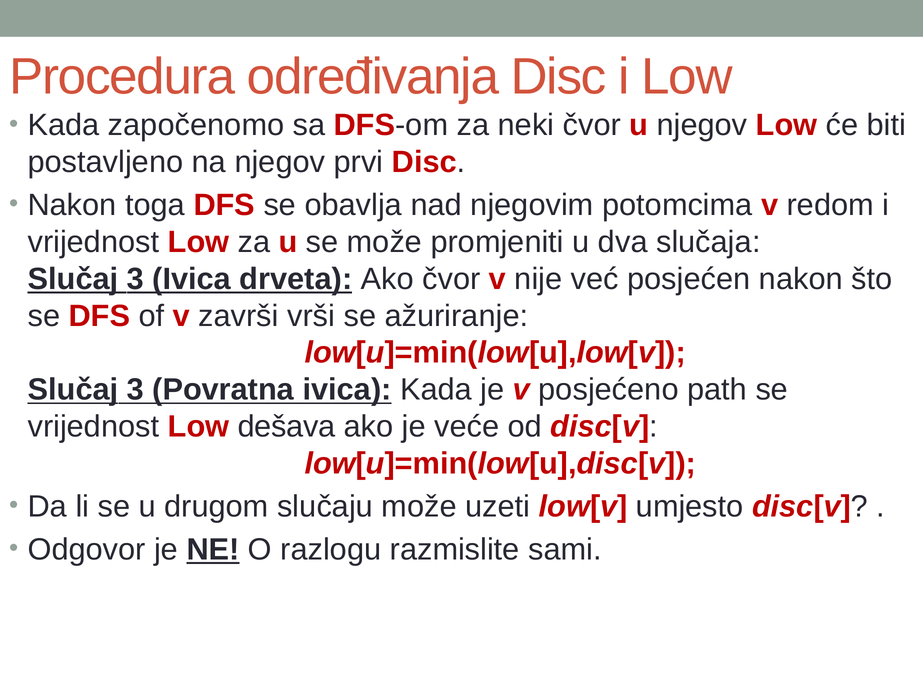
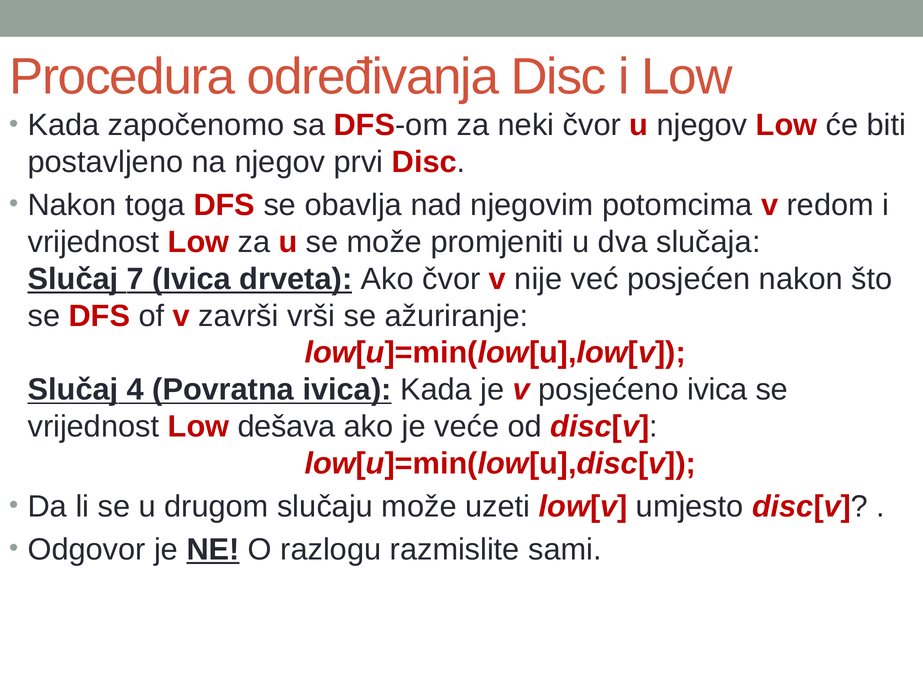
3: 3 -> 7 (135, 279)
3: 3 -> 4 (135, 390)
posjećeno path: path -> ivica (717, 390)
